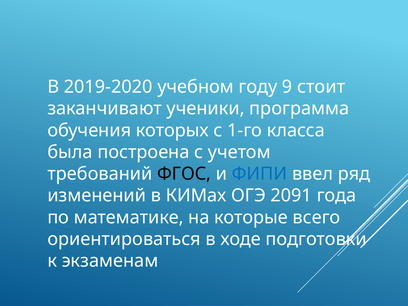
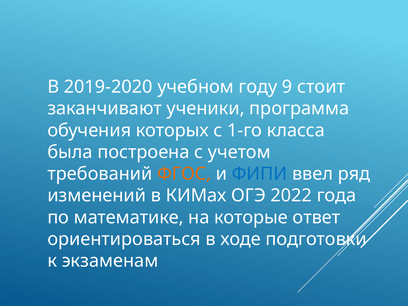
ФГОС colour: black -> orange (184, 174)
2091: 2091 -> 2022 (291, 196)
всего: всего -> ответ (317, 217)
